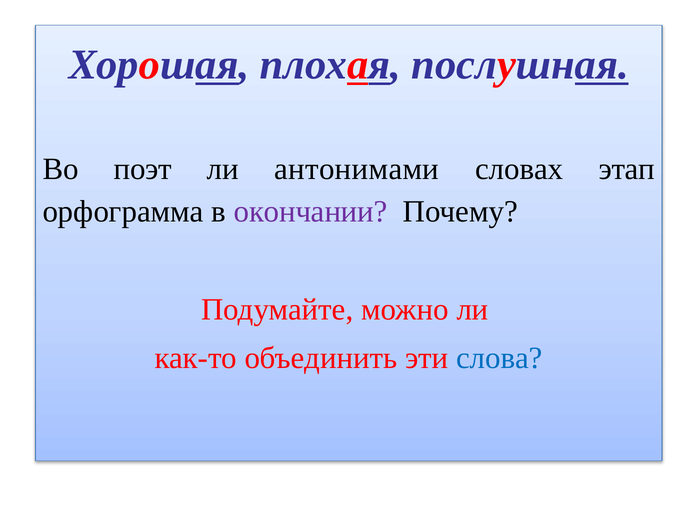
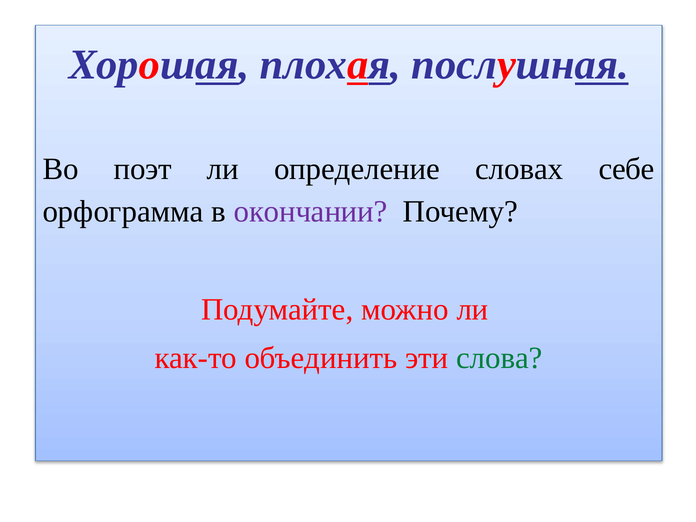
антонимами: антонимами -> определение (357, 169)
этап: этап -> себе (627, 169)
слова colour: blue -> green (499, 358)
